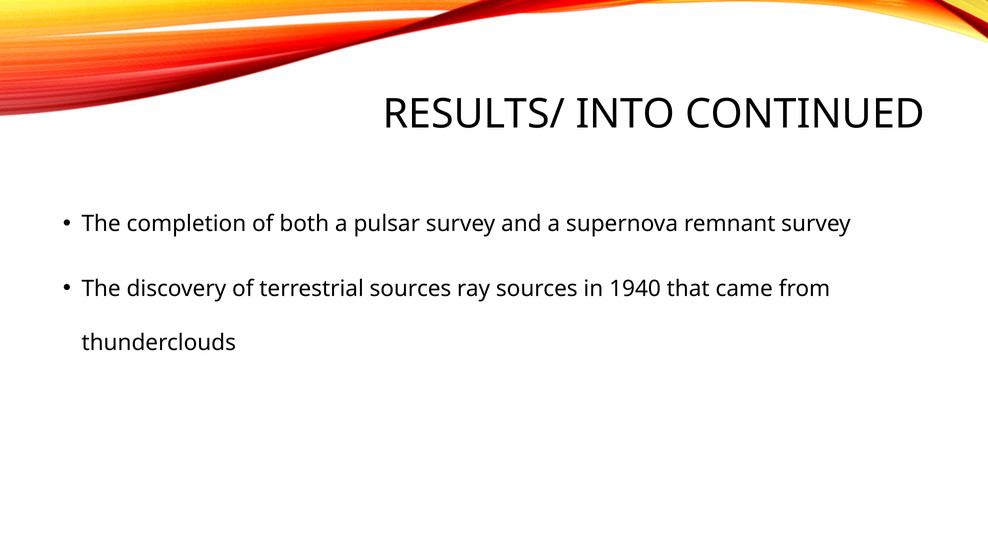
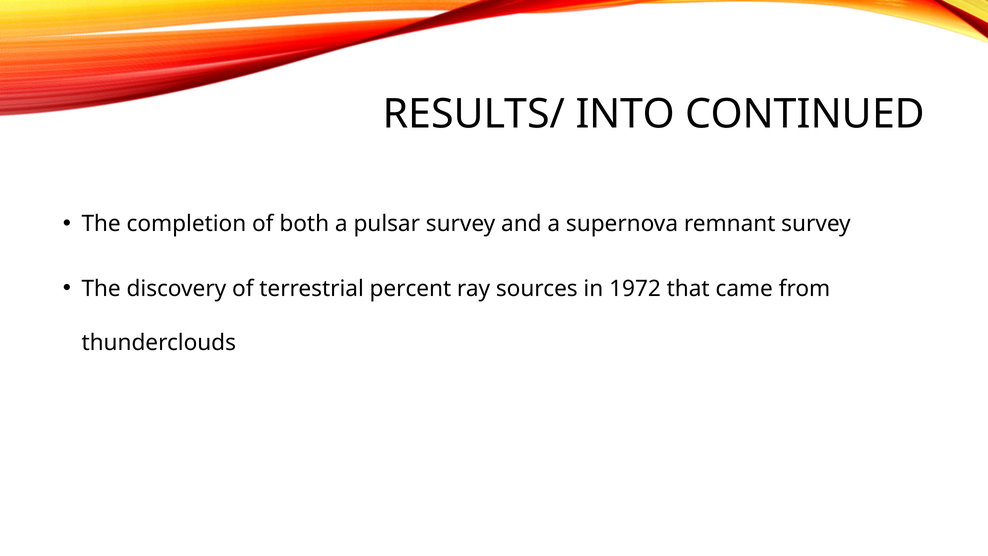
terrestrial sources: sources -> percent (410, 288)
1940: 1940 -> 1972 (635, 288)
